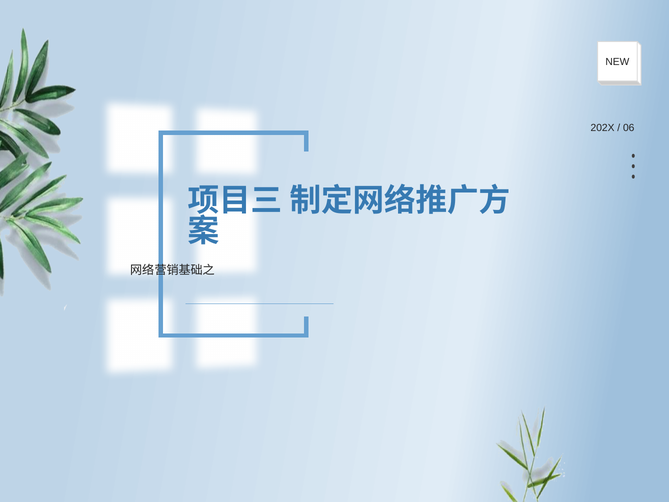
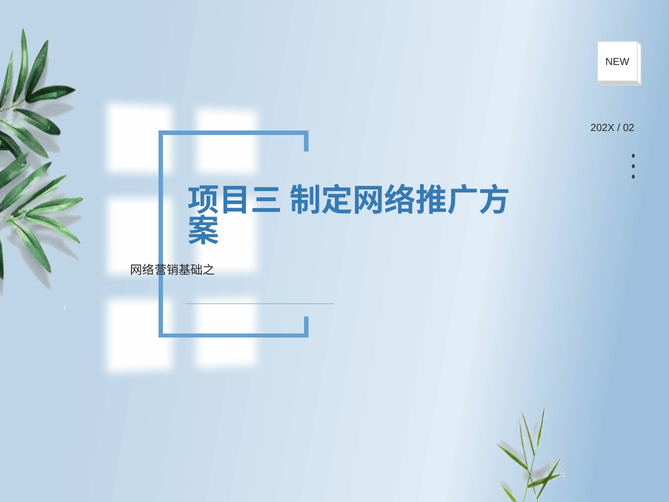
06: 06 -> 02 (629, 128)
